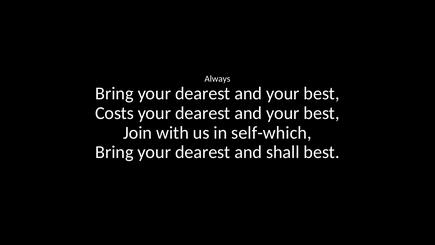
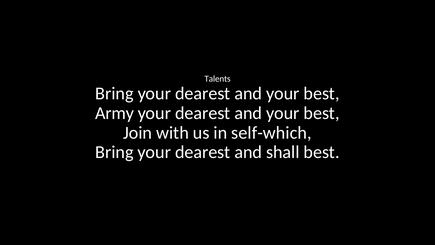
Always: Always -> Talents (218, 79)
Costs: Costs -> Army (115, 113)
